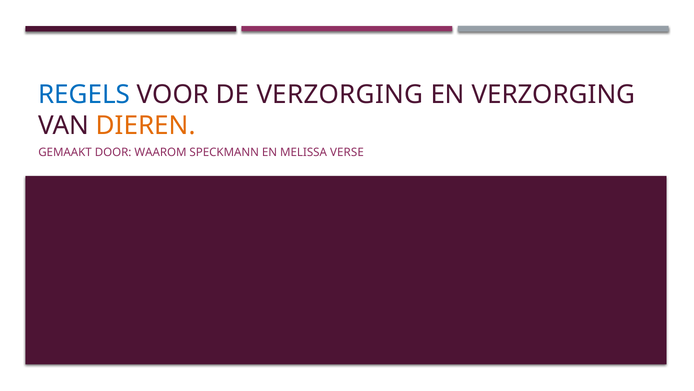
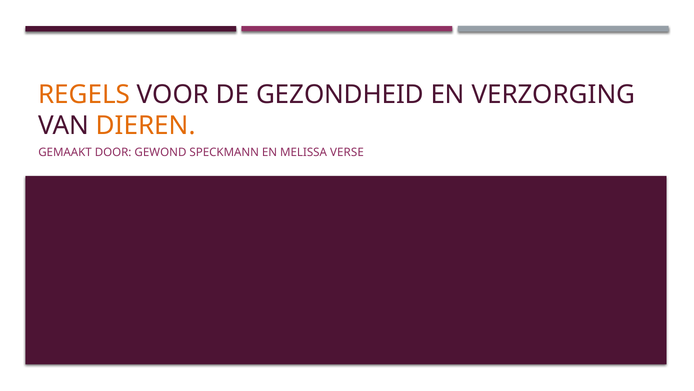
REGELS colour: blue -> orange (84, 94)
DE VERZORGING: VERZORGING -> GEZONDHEID (340, 94)
WAAROM: WAAROM -> GEWOND (160, 152)
